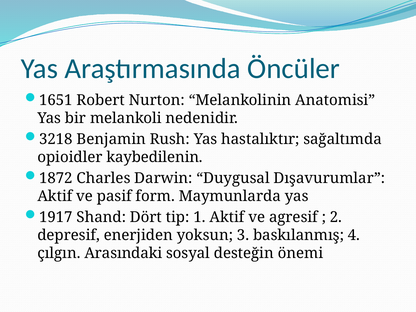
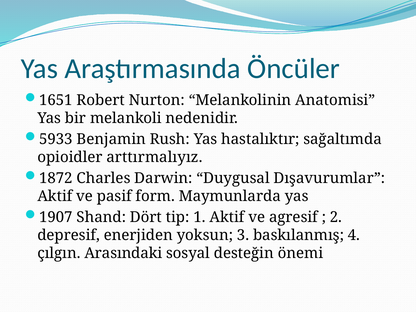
3218: 3218 -> 5933 (56, 139)
kaybedilenin: kaybedilenin -> arttırmalıyız (154, 157)
1917: 1917 -> 1907 (56, 217)
